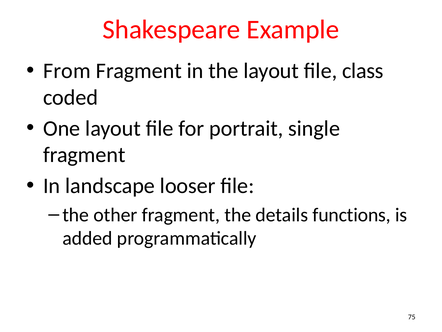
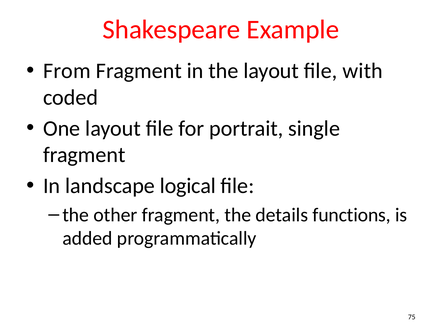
class: class -> with (363, 71)
looser: looser -> logical (188, 186)
